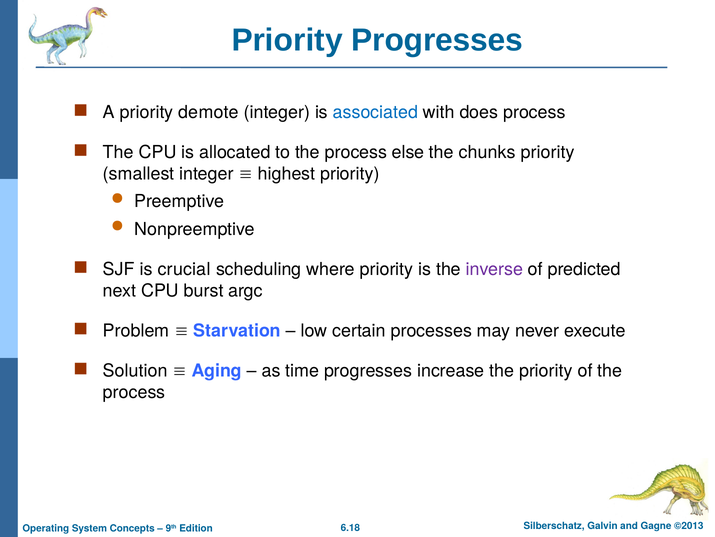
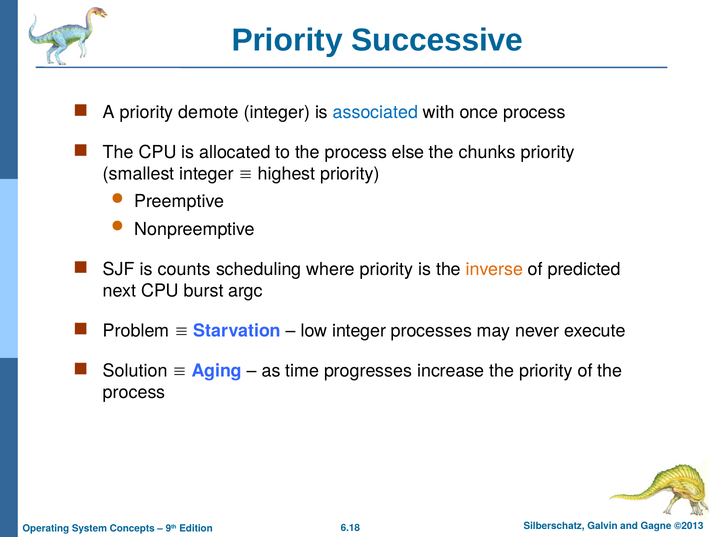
Priority Progresses: Progresses -> Successive (437, 40)
does: does -> once (479, 112)
crucial: crucial -> counts (184, 269)
inverse colour: purple -> orange (494, 269)
low certain: certain -> integer (359, 330)
